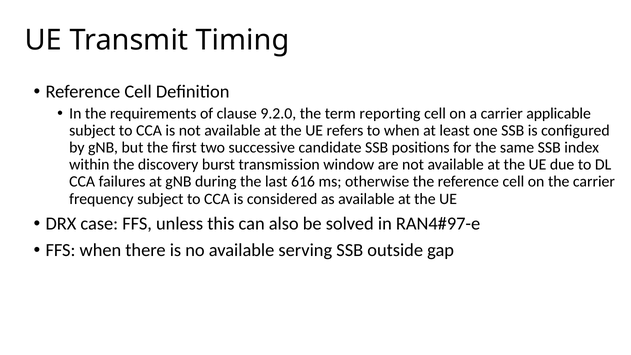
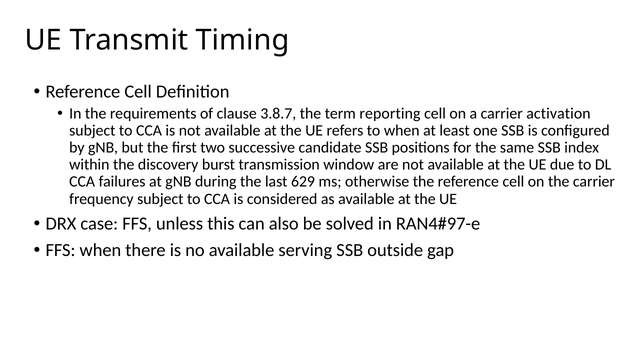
9.2.0: 9.2.0 -> 3.8.7 (278, 114)
applicable: applicable -> activation (558, 114)
616: 616 -> 629 (303, 182)
